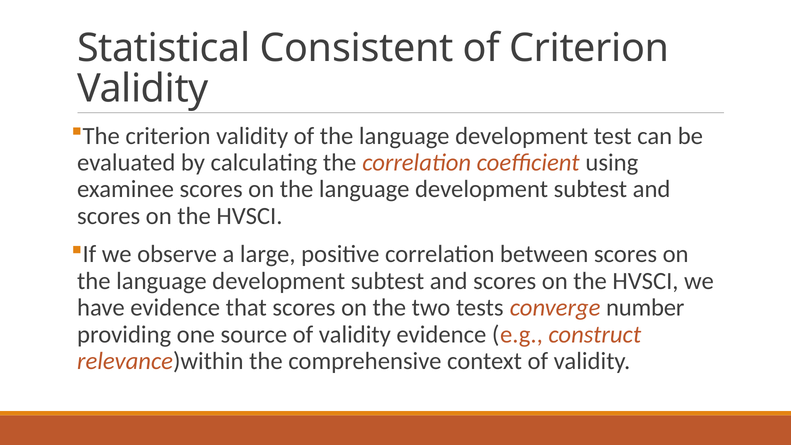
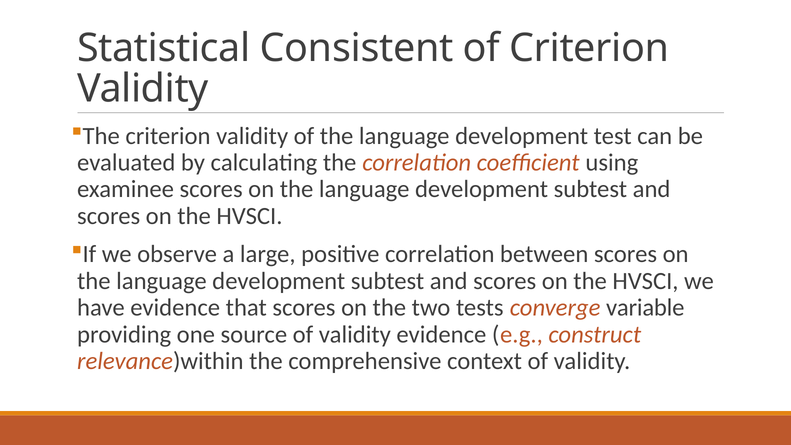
number: number -> variable (645, 308)
